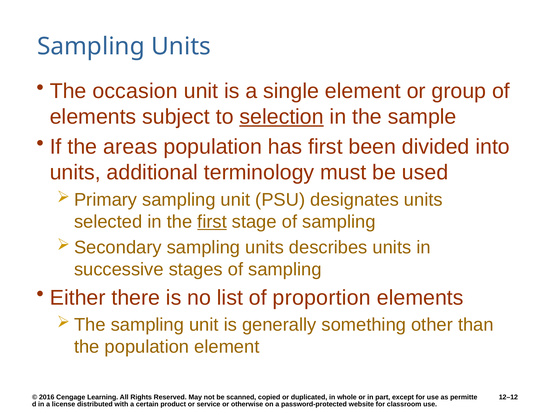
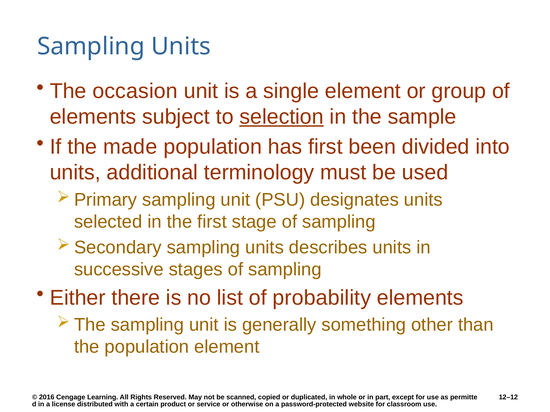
areas: areas -> made (130, 147)
first underline: present -> none (212, 222)
proportion: proportion -> probability (322, 298)
